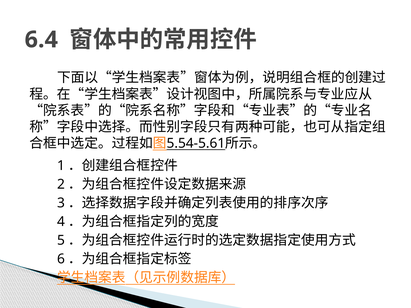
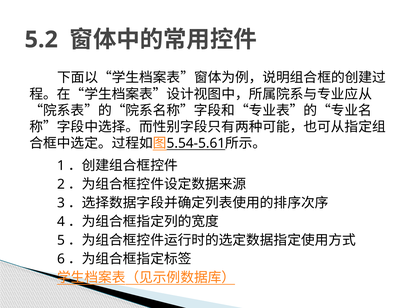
6.4: 6.4 -> 5.2 (41, 40)
